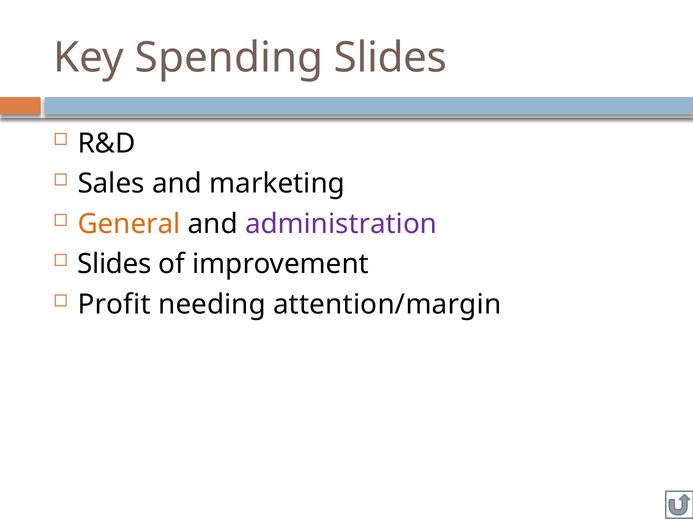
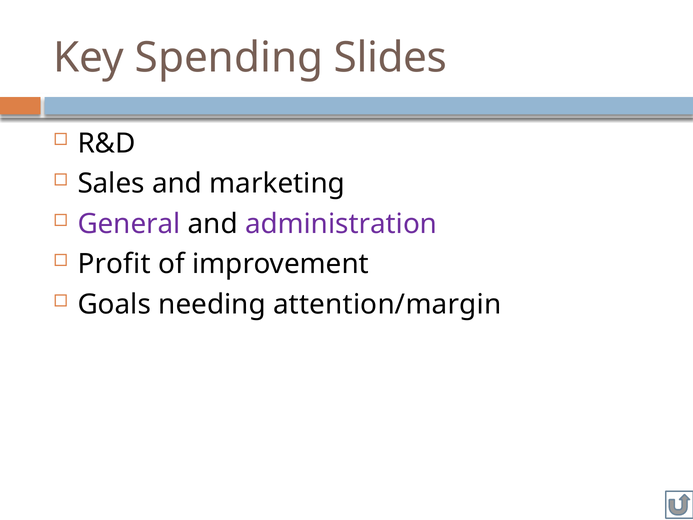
General colour: orange -> purple (129, 224)
Slides: Slides -> Profit (114, 264)
Profit: Profit -> Goals (114, 304)
